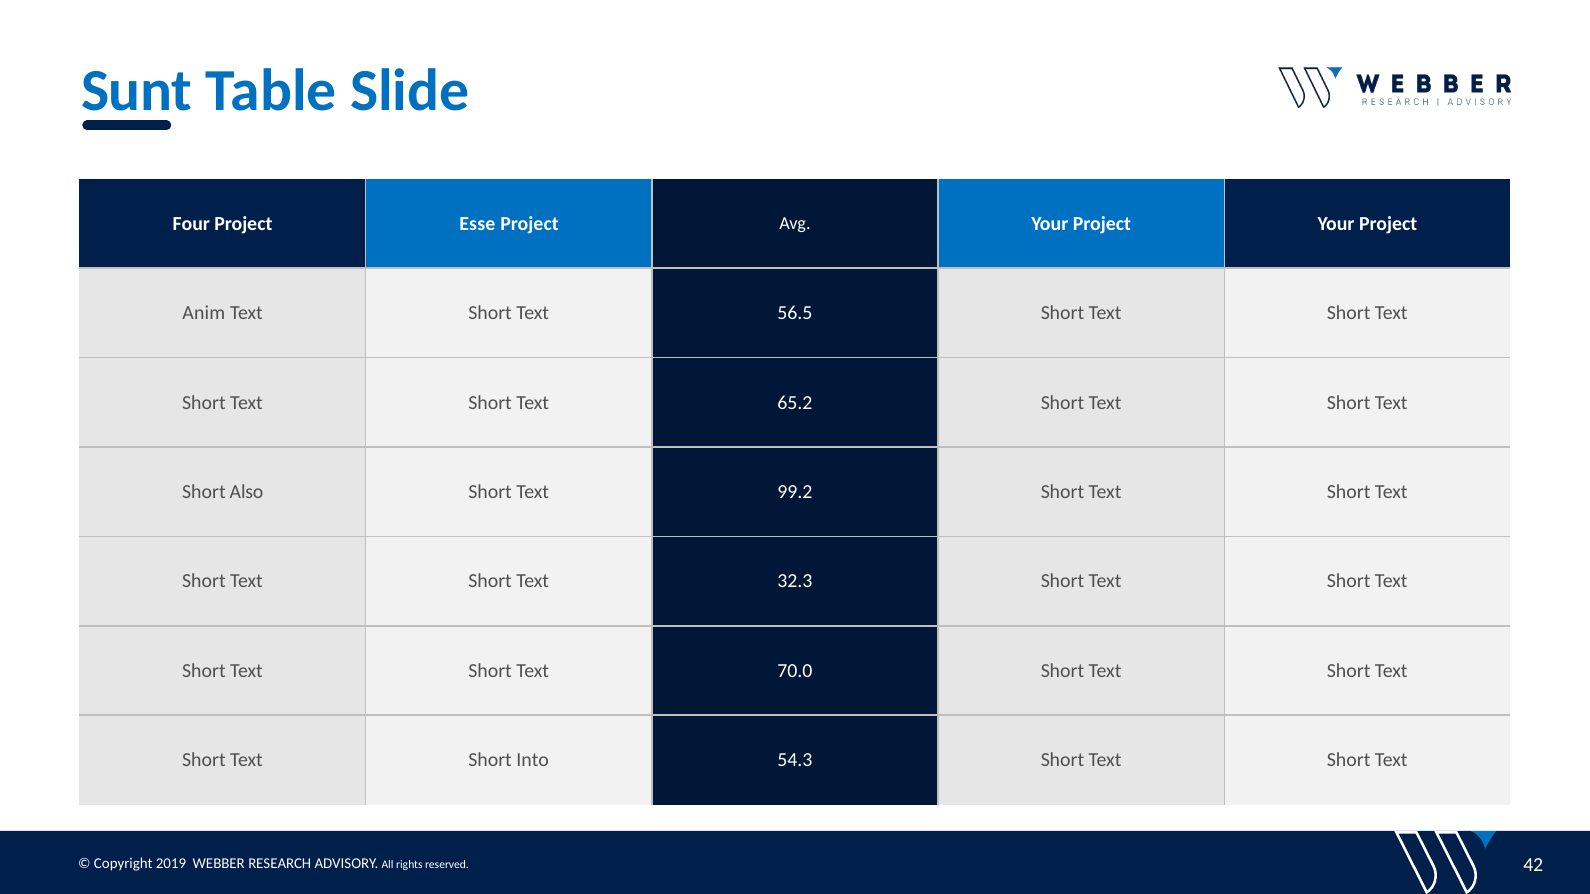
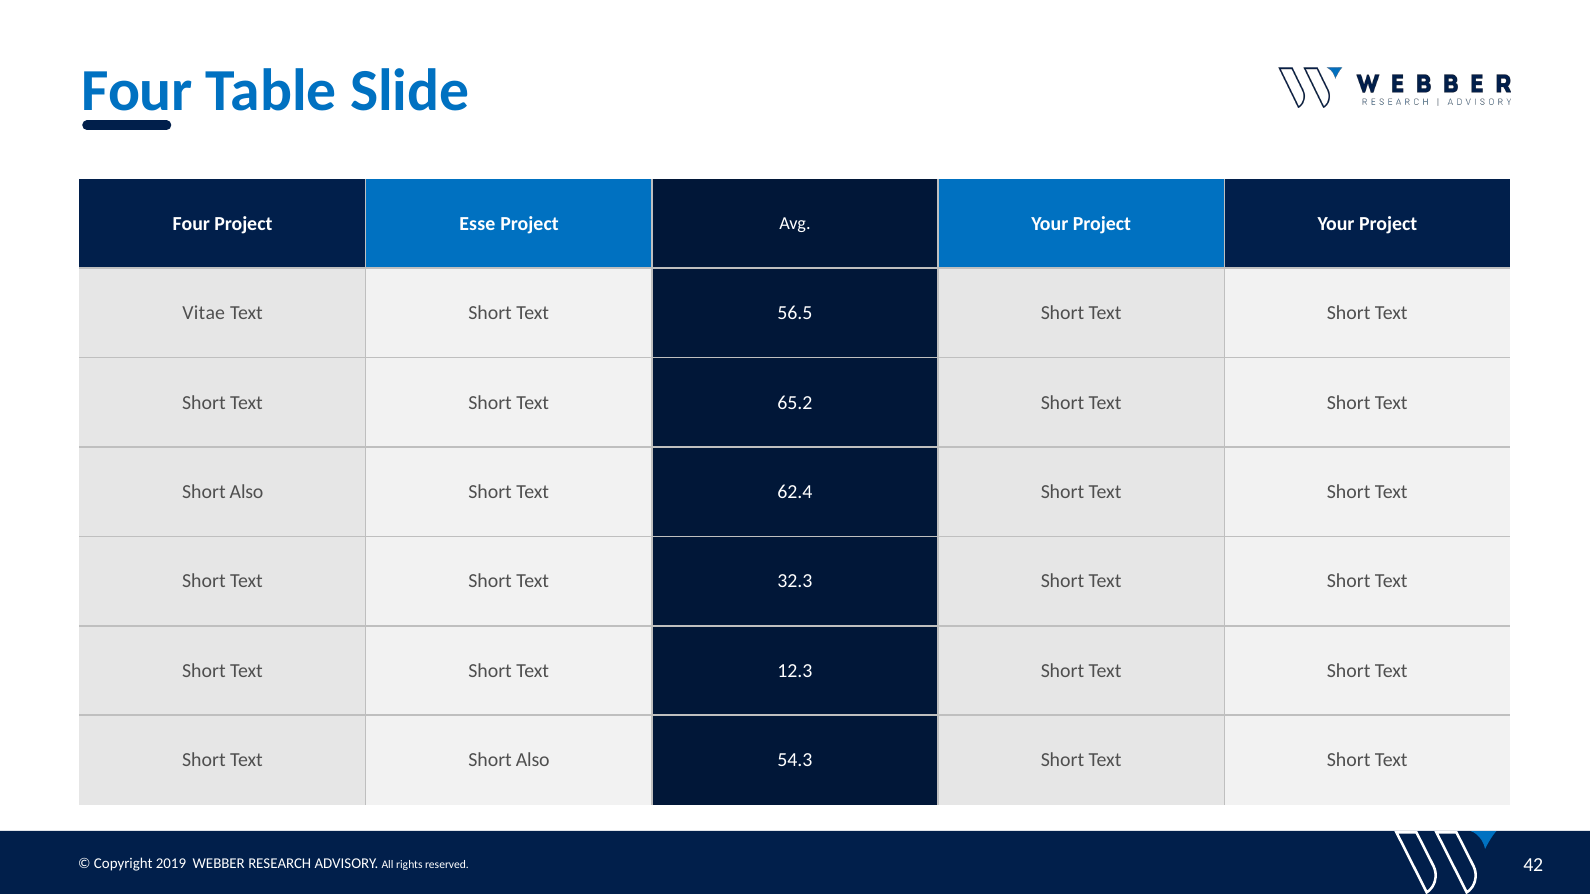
Sunt: Sunt -> Four (137, 91)
Anim: Anim -> Vitae (204, 313)
99.2: 99.2 -> 62.4 (795, 492)
70.0: 70.0 -> 12.3 (795, 671)
Into: Into -> Also (533, 760)
